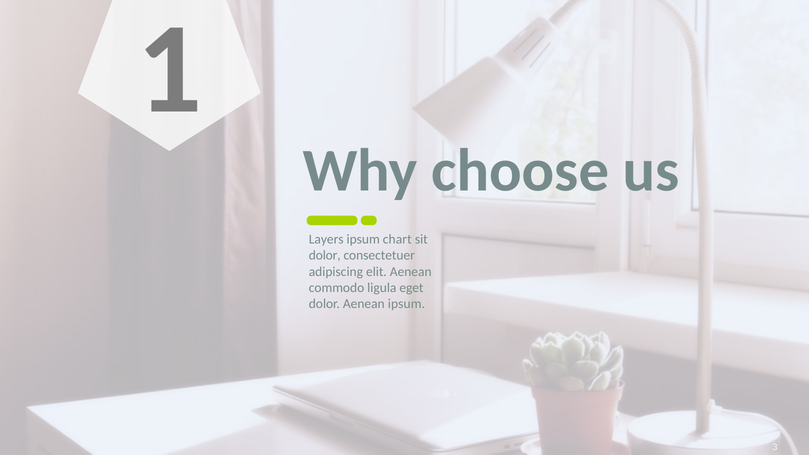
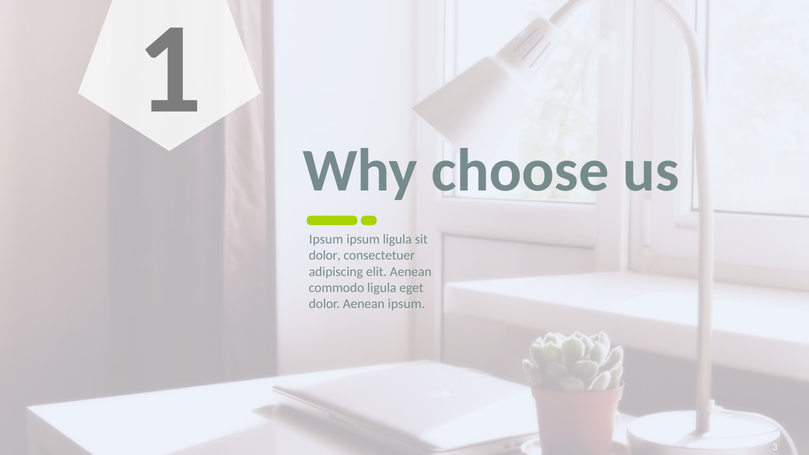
Layers: Layers -> Ipsum (326, 239)
ipsum chart: chart -> ligula (397, 239)
